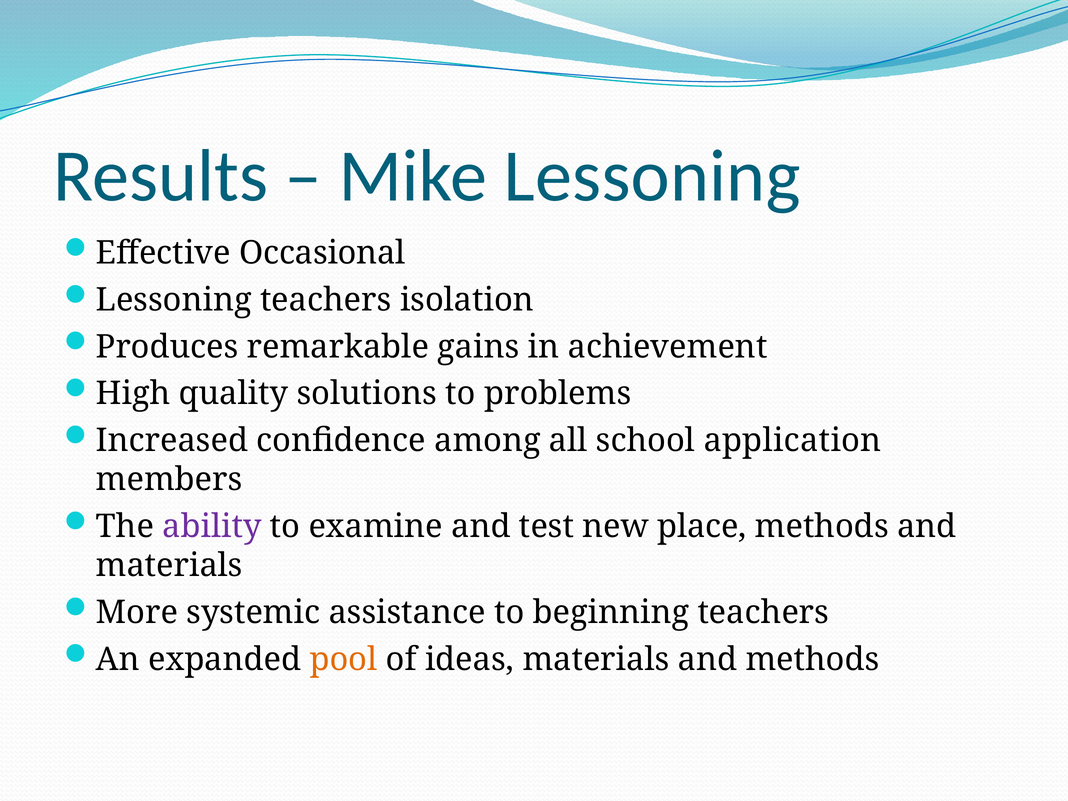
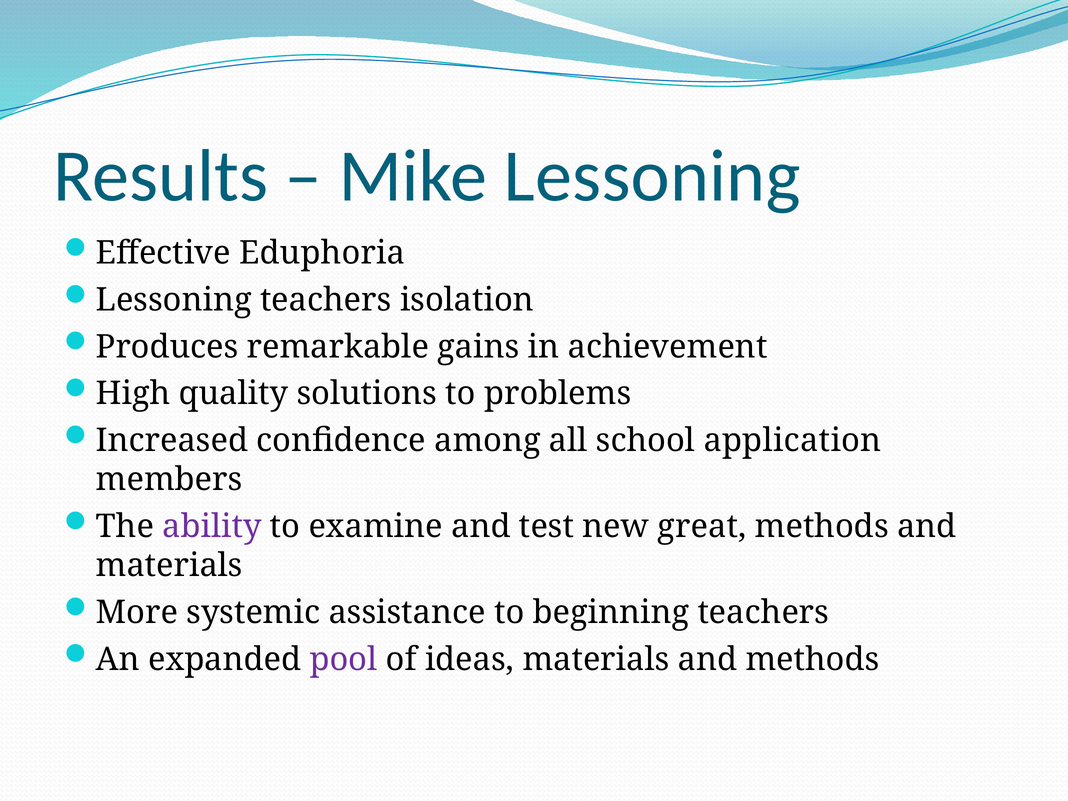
Occasional: Occasional -> Eduphoria (322, 253)
place: place -> great (702, 527)
pool colour: orange -> purple (344, 659)
